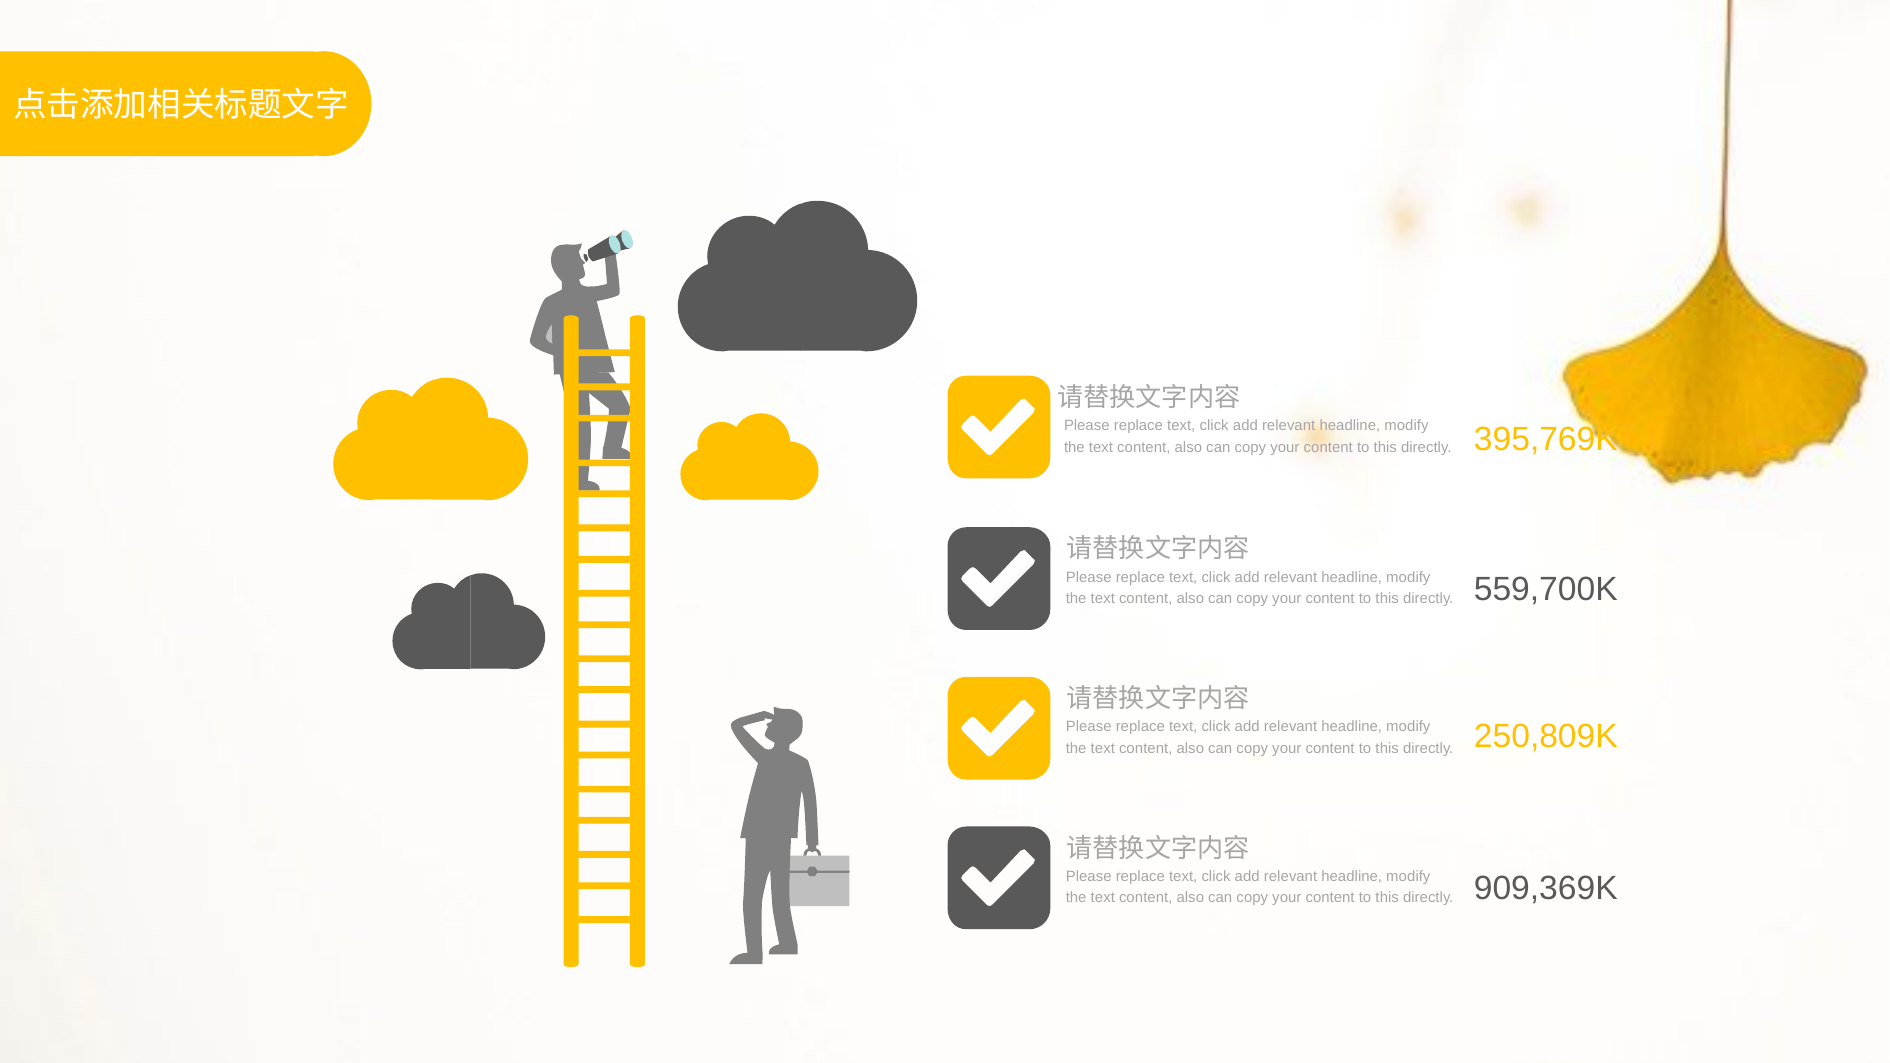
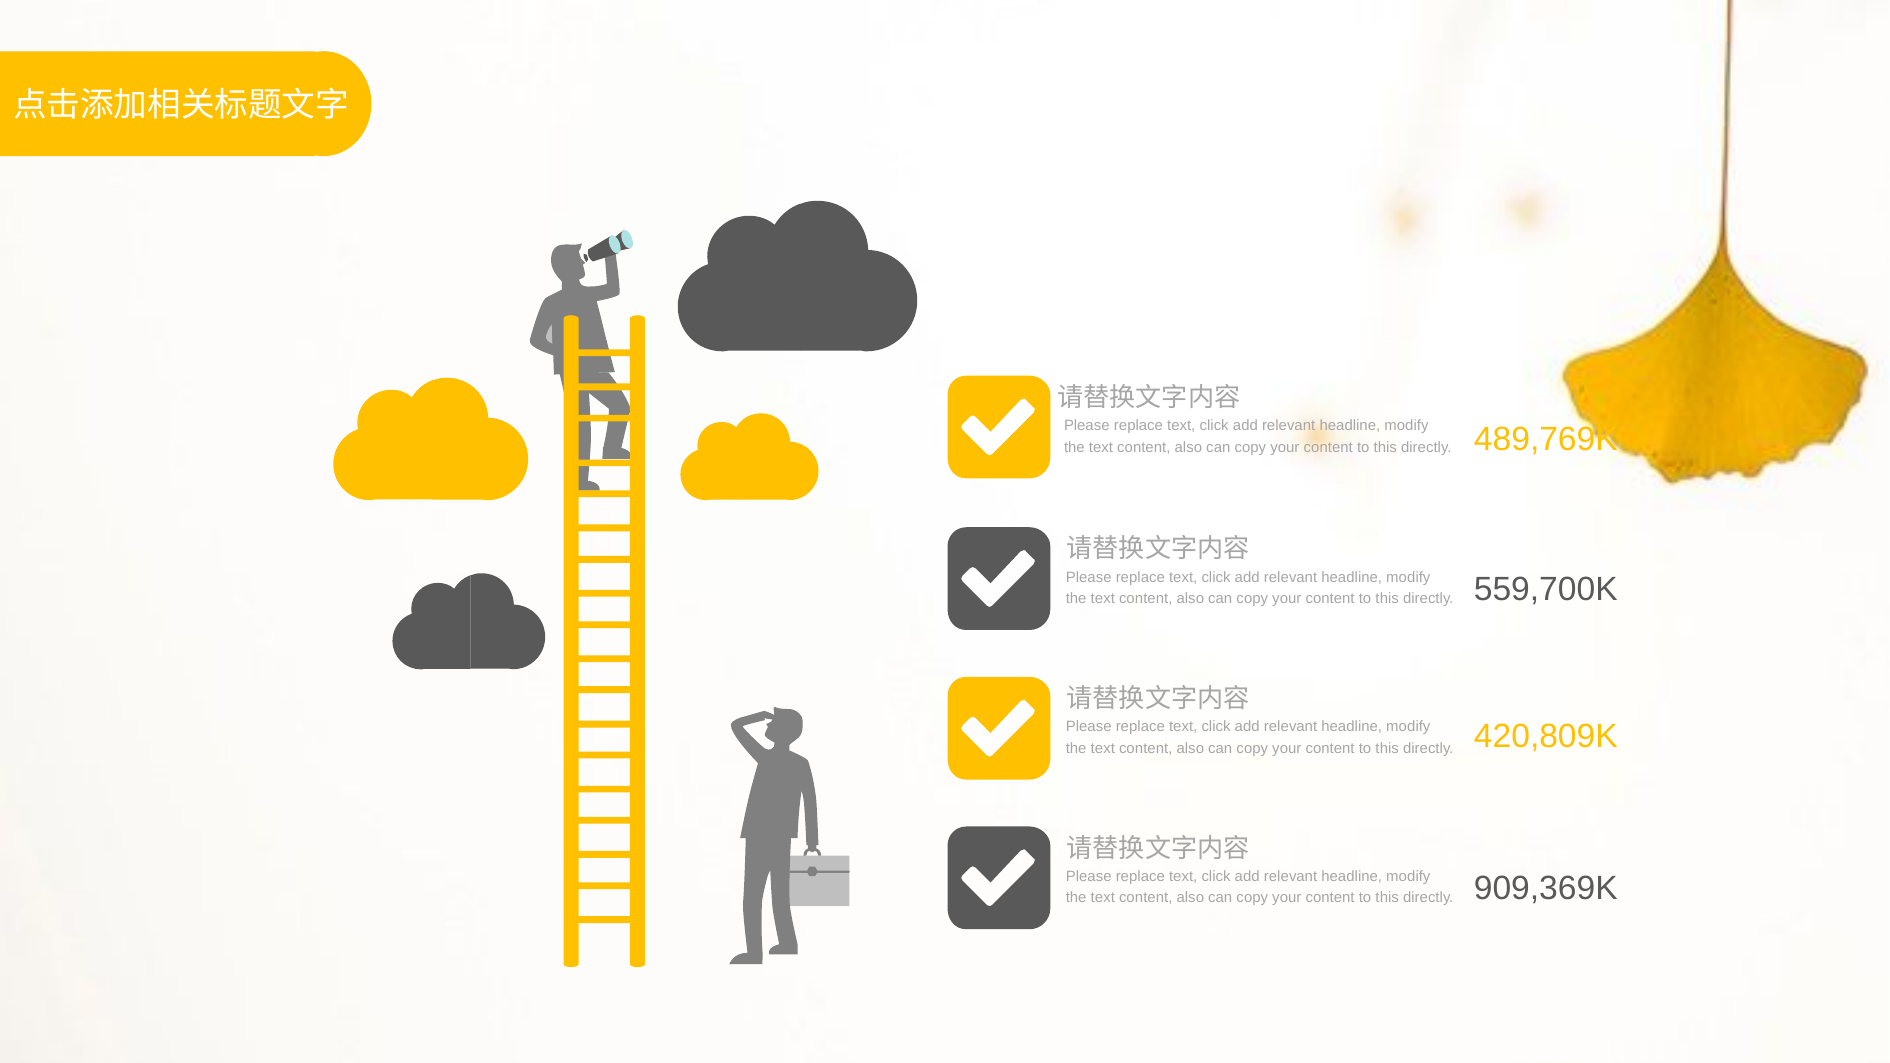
395,769K: 395,769K -> 489,769K (1546, 440)
250,809K: 250,809K -> 420,809K (1546, 737)
